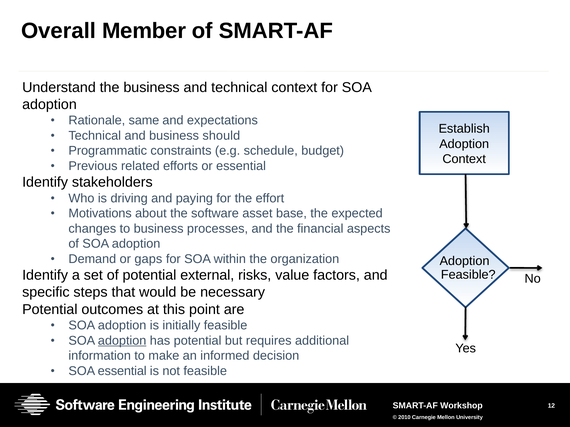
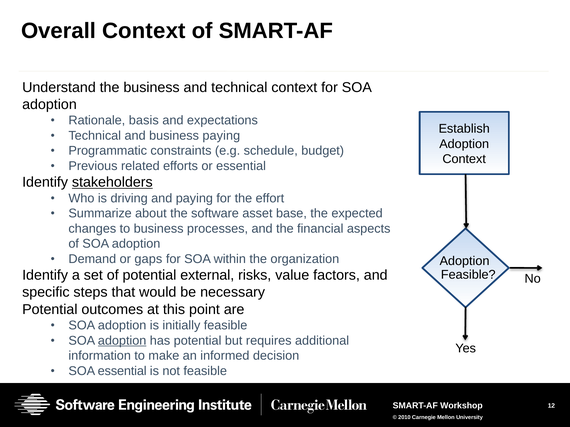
Overall Member: Member -> Context (144, 31)
same: same -> basis (144, 121)
business should: should -> paying (221, 136)
stakeholders underline: none -> present (112, 182)
Motivations: Motivations -> Summarize (100, 214)
